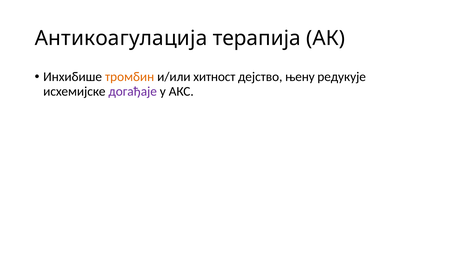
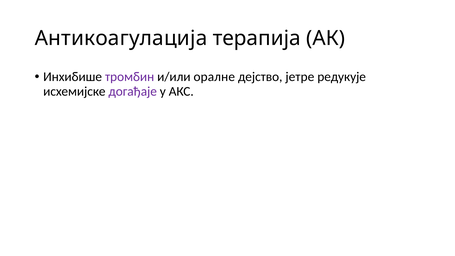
тромбин colour: orange -> purple (130, 77)
хитност: хитност -> оралне (214, 77)
њену: њену -> јетре (300, 77)
